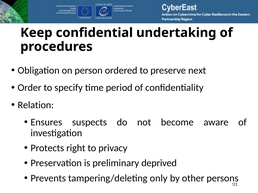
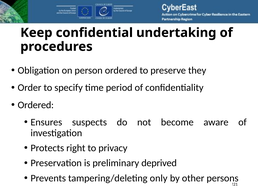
next: next -> they (197, 71)
Relation: Relation -> Ordered (36, 105)
